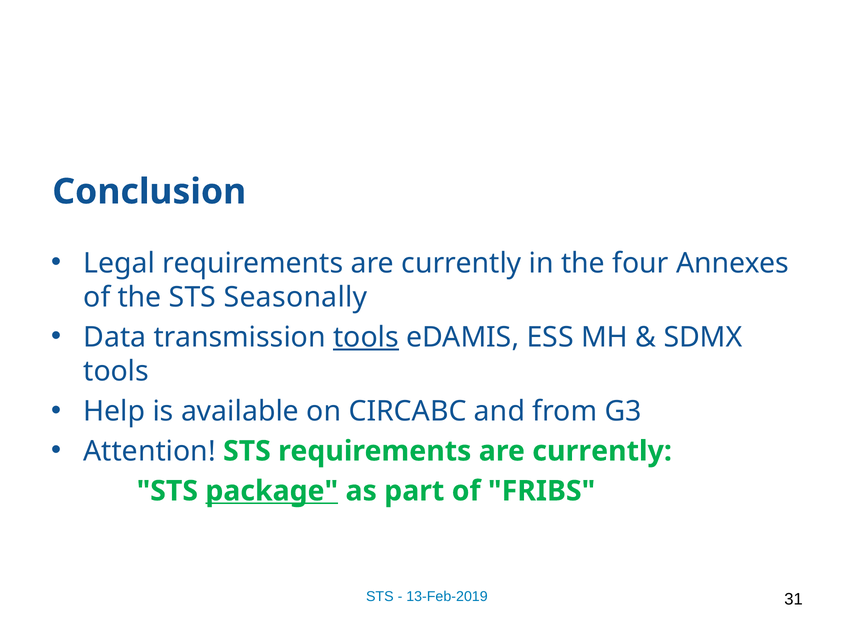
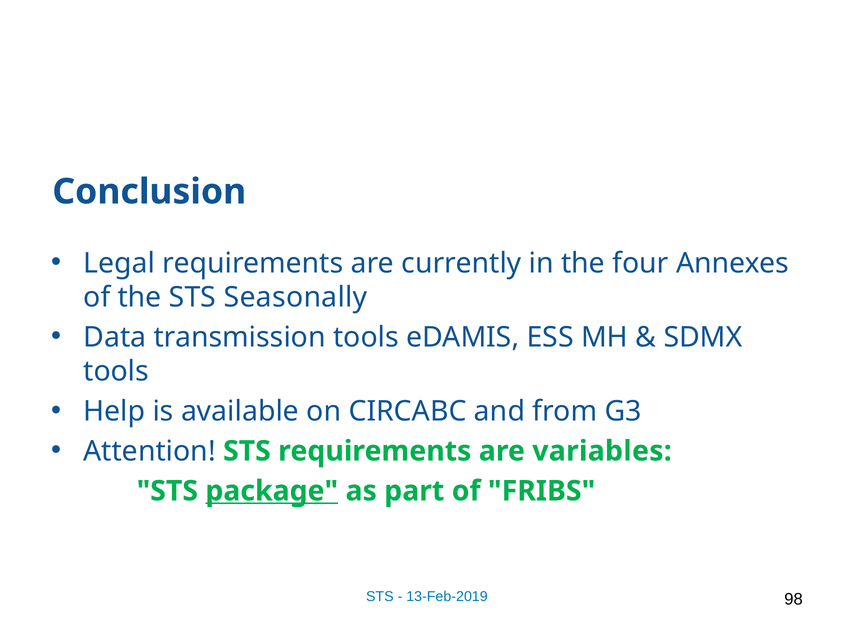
tools underline: present -> none (366, 337)
STS requirements are currently: currently -> variables (602, 451)
31: 31 -> 98 (794, 599)
